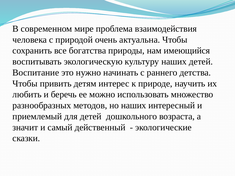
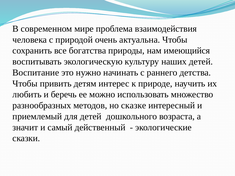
но наших: наших -> сказке (134, 106)
